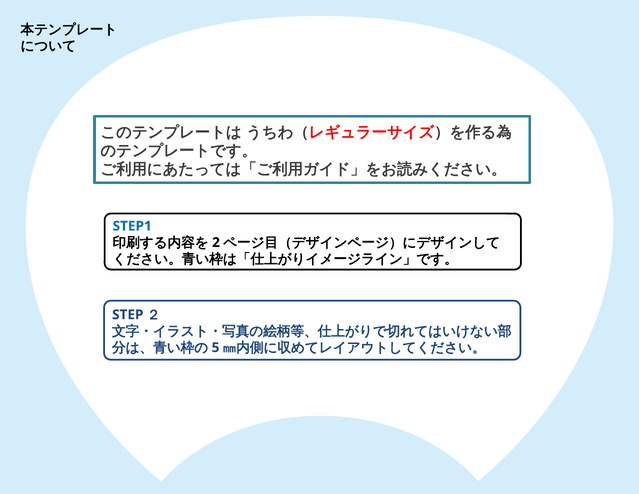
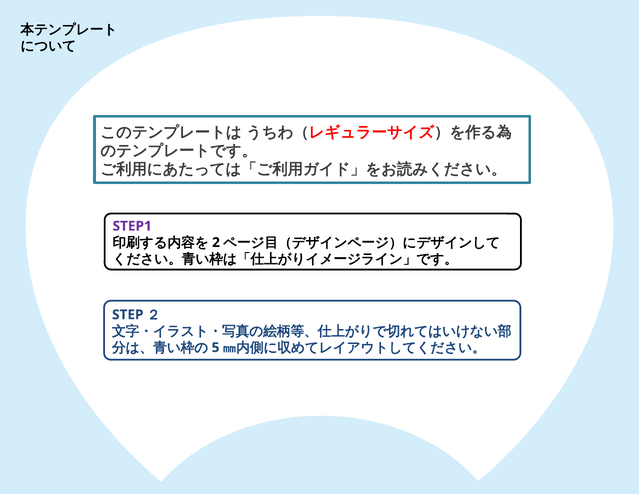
STEP1 colour: blue -> purple (132, 226)
